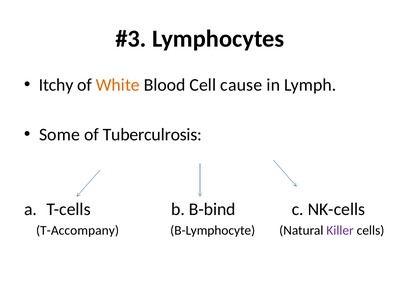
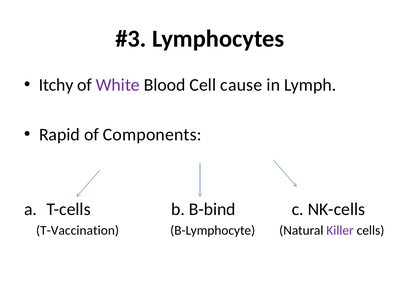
White colour: orange -> purple (118, 85)
Some: Some -> Rapid (59, 135)
Tuberculrosis: Tuberculrosis -> Components (152, 135)
T-Accompany: T-Accompany -> T-Vaccination (77, 230)
